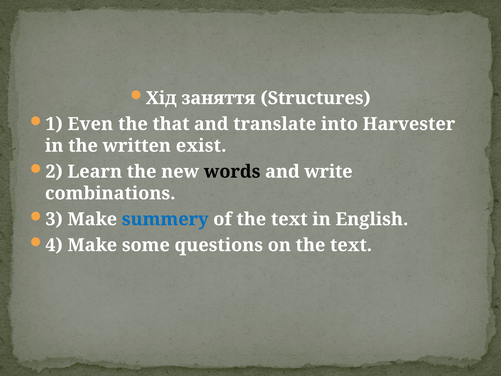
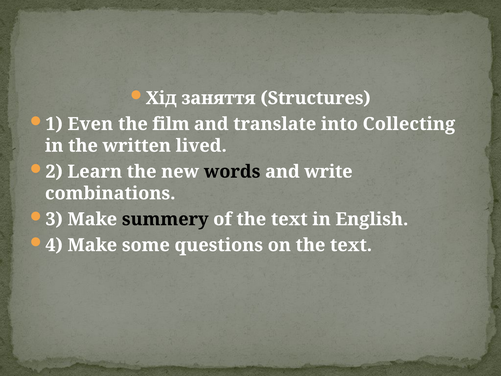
that: that -> film (171, 124)
Harvester: Harvester -> Collecting (409, 124)
exist: exist -> lived (201, 146)
summery colour: blue -> black (165, 219)
